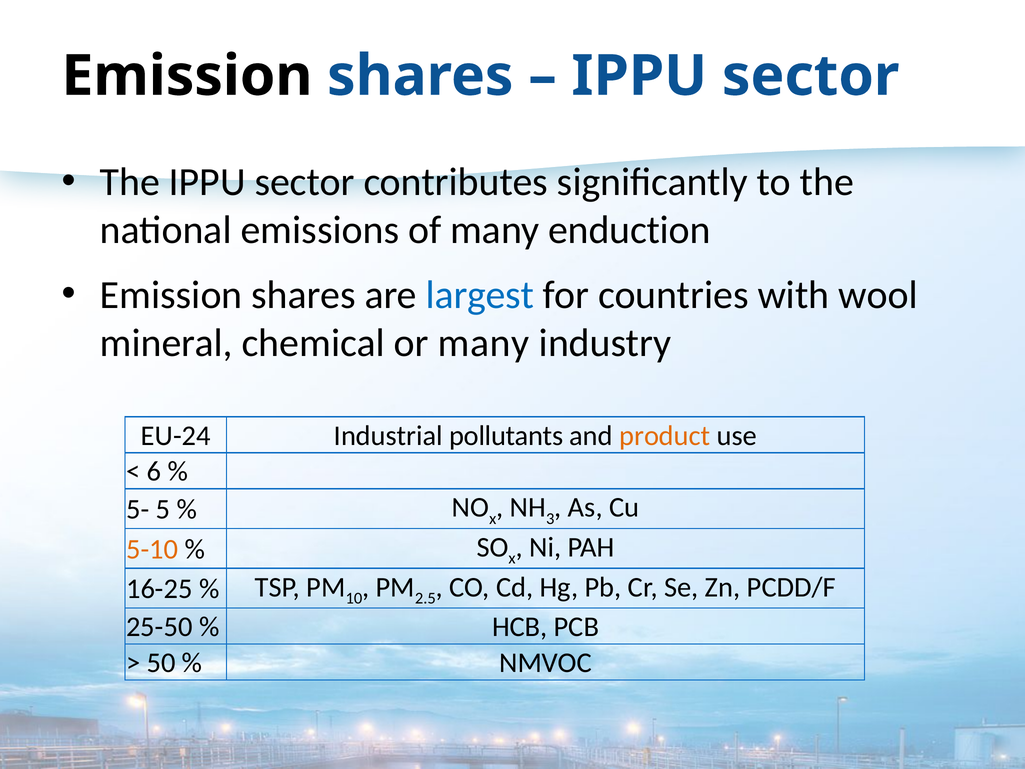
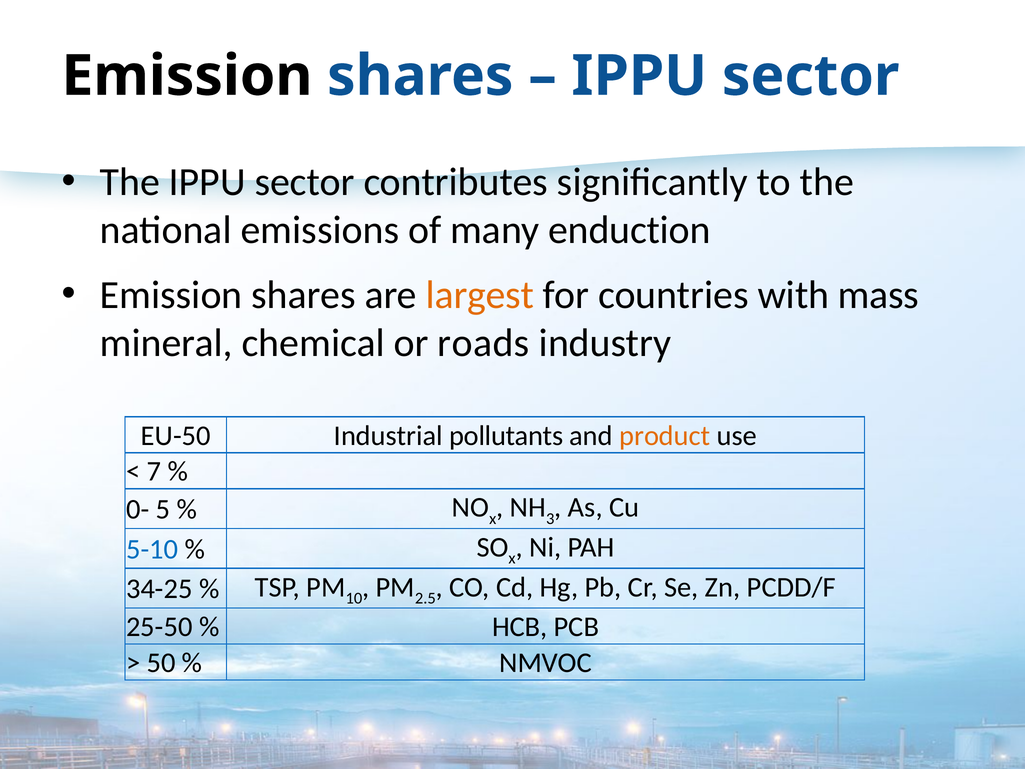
largest colour: blue -> orange (480, 295)
wool: wool -> mass (878, 295)
or many: many -> roads (484, 343)
EU-24: EU-24 -> EU-50 (176, 435)
6: 6 -> 7 (154, 471)
5-: 5- -> 0- (138, 509)
5-10 colour: orange -> blue (152, 549)
16-25: 16-25 -> 34-25 (159, 589)
